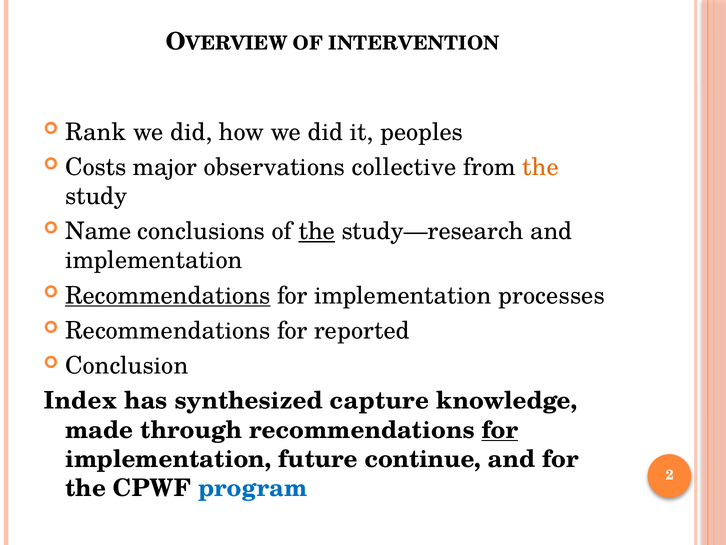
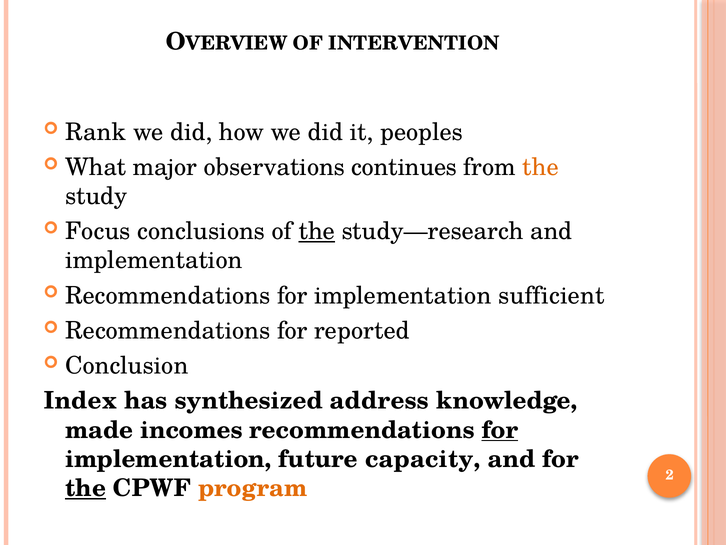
Costs: Costs -> What (96, 167)
collective: collective -> continues (404, 167)
Name: Name -> Focus (98, 231)
Recommendations underline: present -> none (168, 295)
processes: processes -> sufficient (551, 295)
capture: capture -> address (379, 401)
through: through -> incomes (191, 430)
continue: continue -> capacity (423, 459)
the underline: none -> present (86, 488)
program colour: blue -> orange (253, 488)
